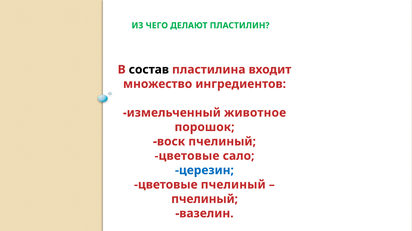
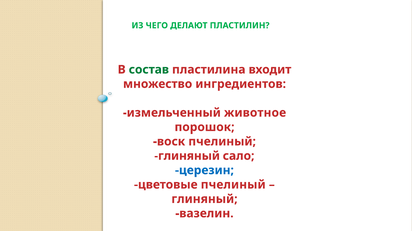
состав colour: black -> green (149, 70)
цветовые: цветовые -> глиняный (187, 156)
пчелиный: пчелиный -> глиняный (204, 200)
